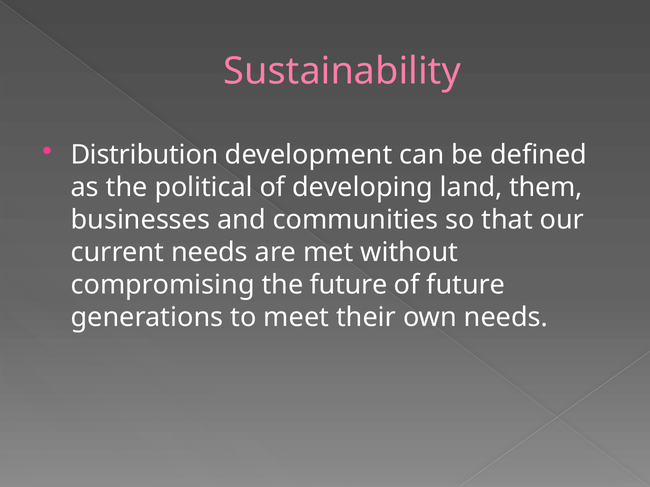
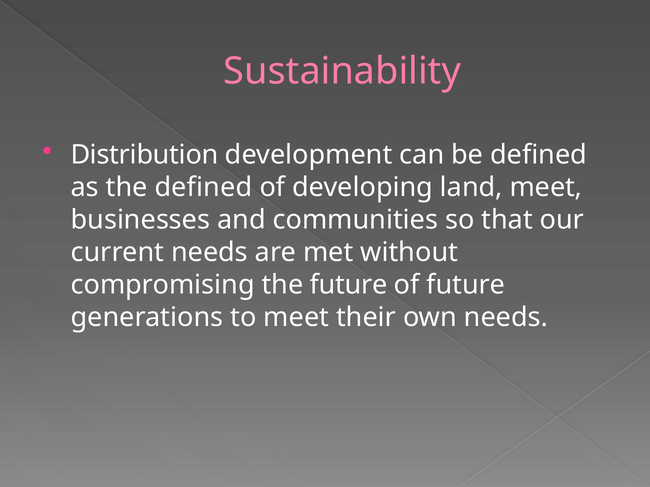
the political: political -> defined (204, 188)
land them: them -> meet (546, 188)
